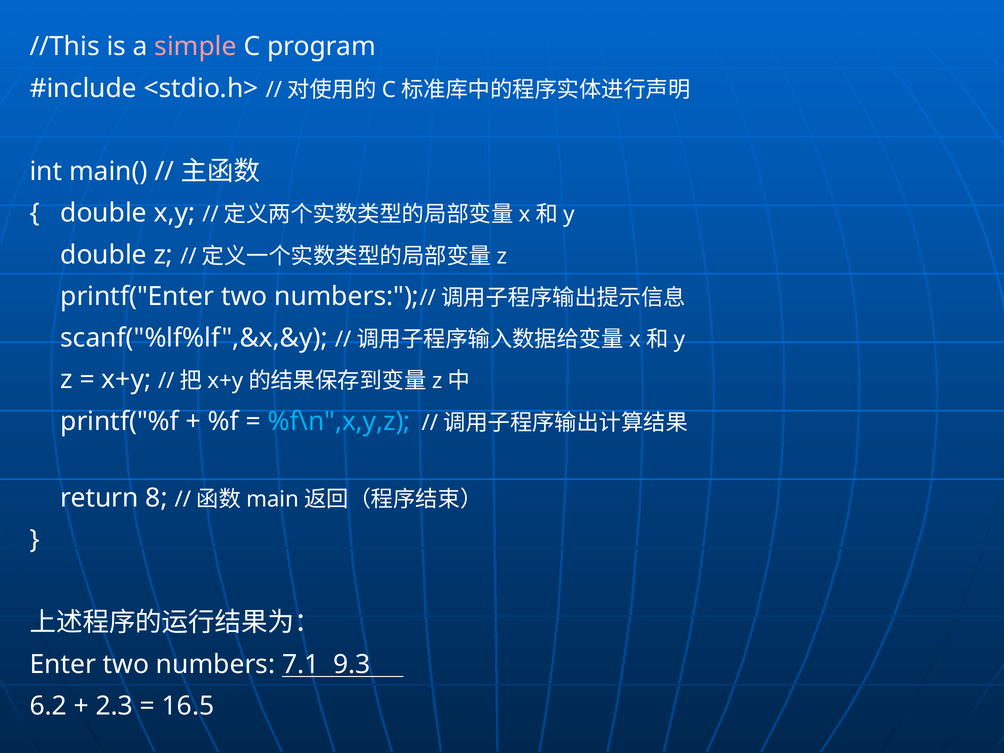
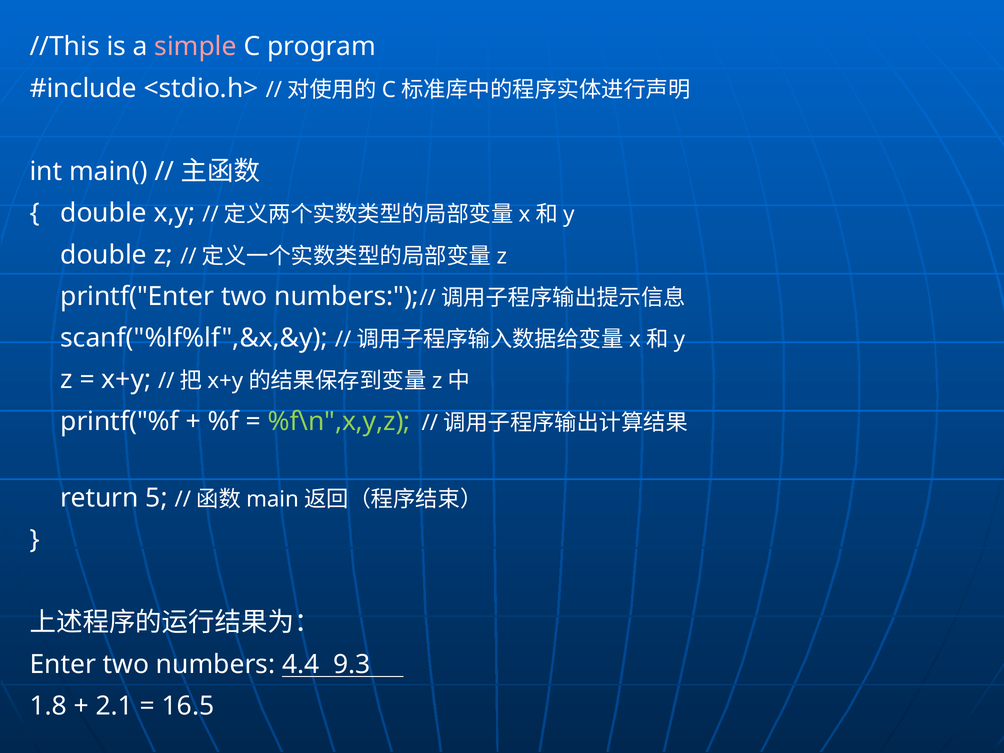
%f\n",x,y,z colour: light blue -> light green (339, 421)
8: 8 -> 5 (157, 498)
7.1: 7.1 -> 4.4 (301, 664)
6.2: 6.2 -> 1.8 (48, 706)
2.3: 2.3 -> 2.1 (114, 706)
